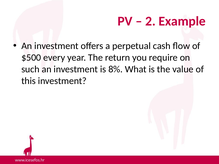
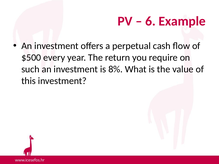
2: 2 -> 6 (150, 21)
